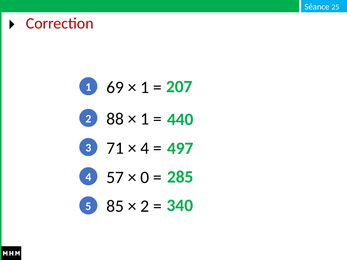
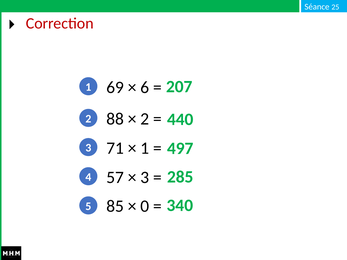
1: 1 -> 6 (145, 87)
1: 1 -> 2 (145, 119)
4: 4 -> 1 (145, 148)
0: 0 -> 3 (145, 177)
2: 2 -> 0 (145, 206)
